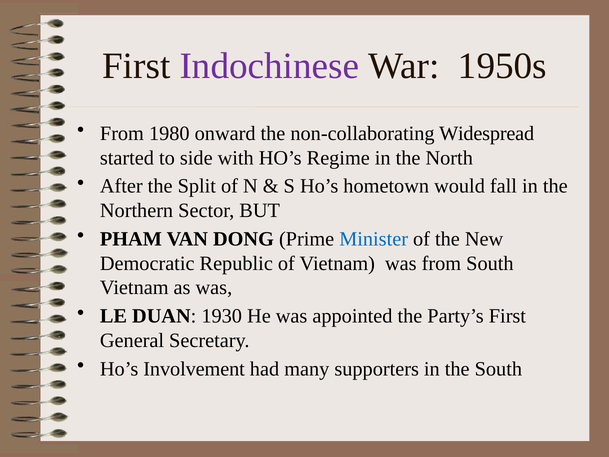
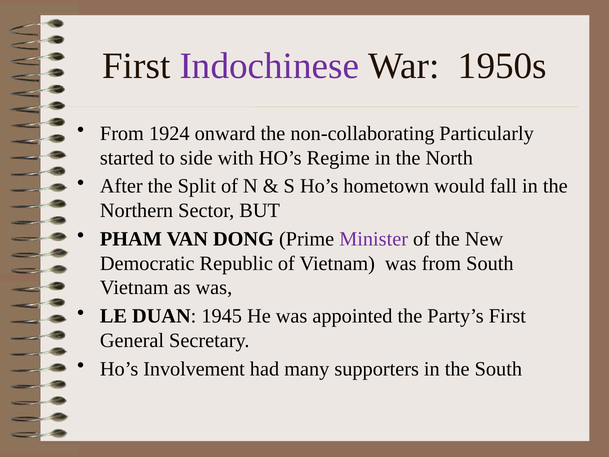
1980: 1980 -> 1924 (169, 133)
Widespread: Widespread -> Particularly (487, 133)
Minister colour: blue -> purple (374, 239)
1930: 1930 -> 1945 (222, 316)
